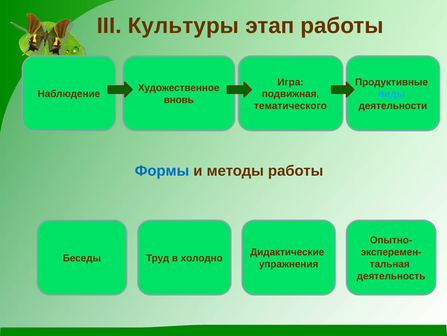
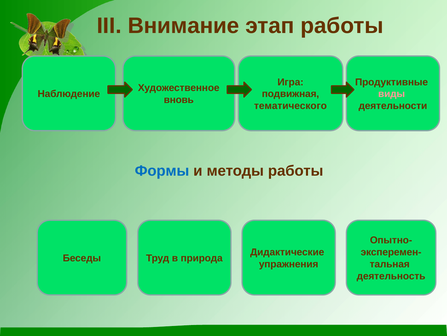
Культуры: Культуры -> Внимание (184, 26)
виды colour: light blue -> pink (392, 94)
холодно: холодно -> природа (202, 258)
